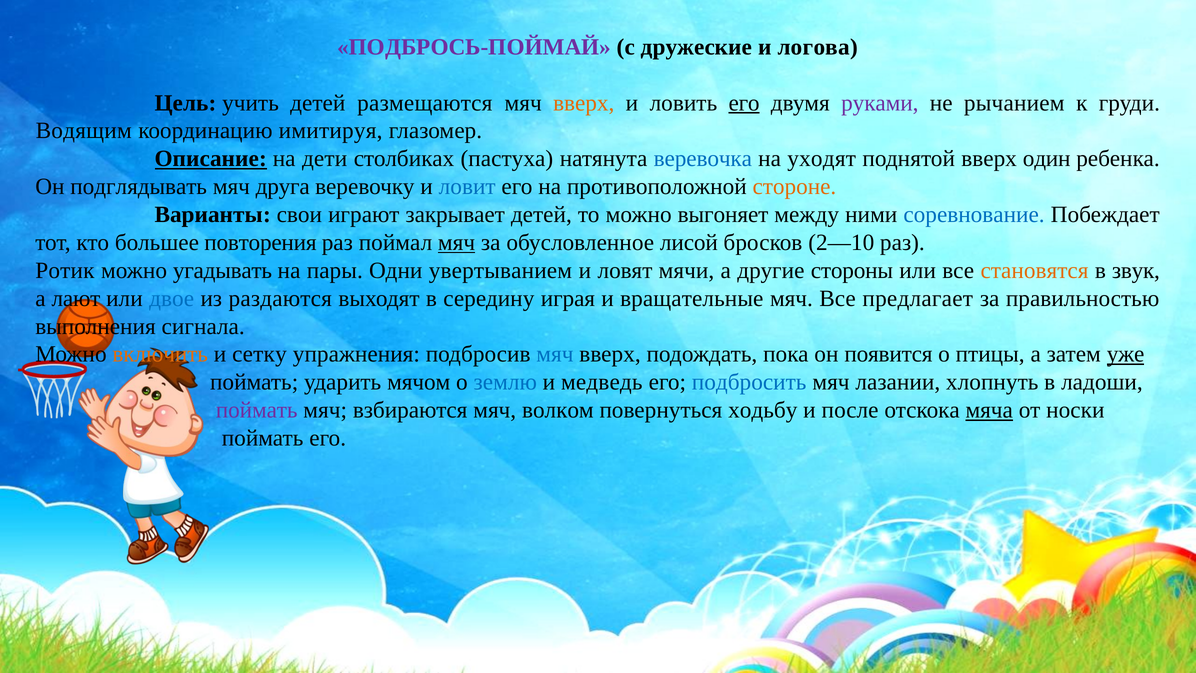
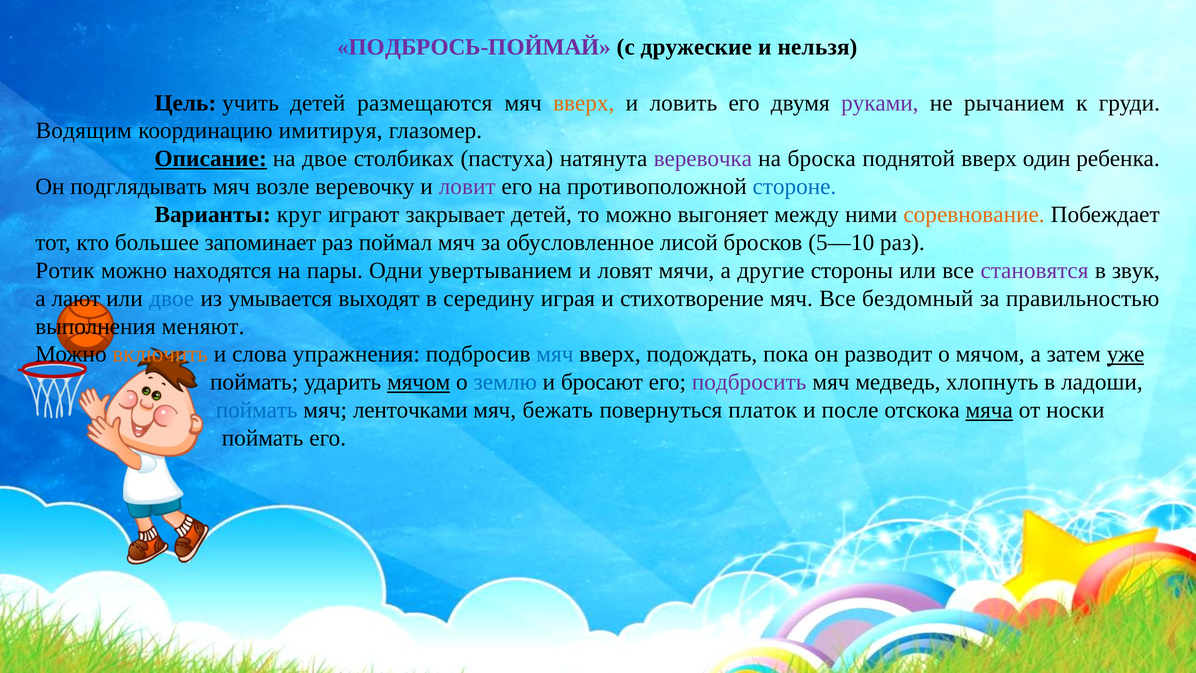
логова: логова -> нельзя (818, 47)
его underline: present -> none (744, 103)
на дети: дети -> двое (325, 159)
веревочка colour: blue -> purple (703, 159)
уходят: уходят -> броска (822, 159)
друга: друга -> возле (283, 187)
ловит colour: blue -> purple (467, 187)
стороне colour: orange -> blue (794, 187)
свои: свои -> круг (299, 215)
соревнование colour: blue -> orange (974, 215)
повторения: повторения -> запоминает (260, 242)
мяч underline: present -> none (457, 242)
2—10: 2—10 -> 5—10 (841, 242)
угадывать: угадывать -> находятся (222, 270)
становятся colour: orange -> purple (1035, 270)
раздаются: раздаются -> умывается (280, 298)
вращательные: вращательные -> стихотворение (692, 298)
предлагает: предлагает -> бездомный (918, 298)
сигнала: сигнала -> меняют (203, 326)
сетку: сетку -> слова (260, 354)
появится: появится -> разводит (888, 354)
о птицы: птицы -> мячом (990, 354)
мячом underline: none -> present (419, 382)
медведь: медведь -> бросают (602, 382)
подбросить colour: blue -> purple (749, 382)
лазании: лазании -> медведь (898, 382)
поймать colour: purple -> blue (257, 410)
взбираются: взбираются -> ленточками (410, 410)
волком: волком -> бежать (558, 410)
ходьбу: ходьбу -> платок (763, 410)
